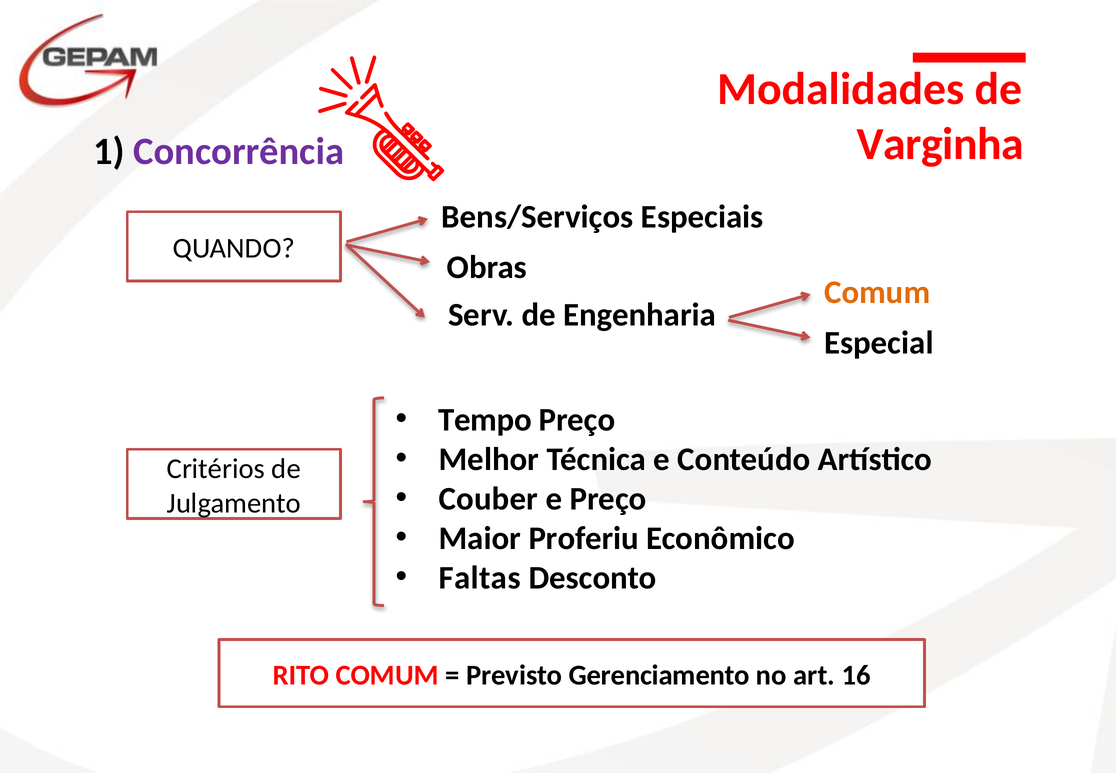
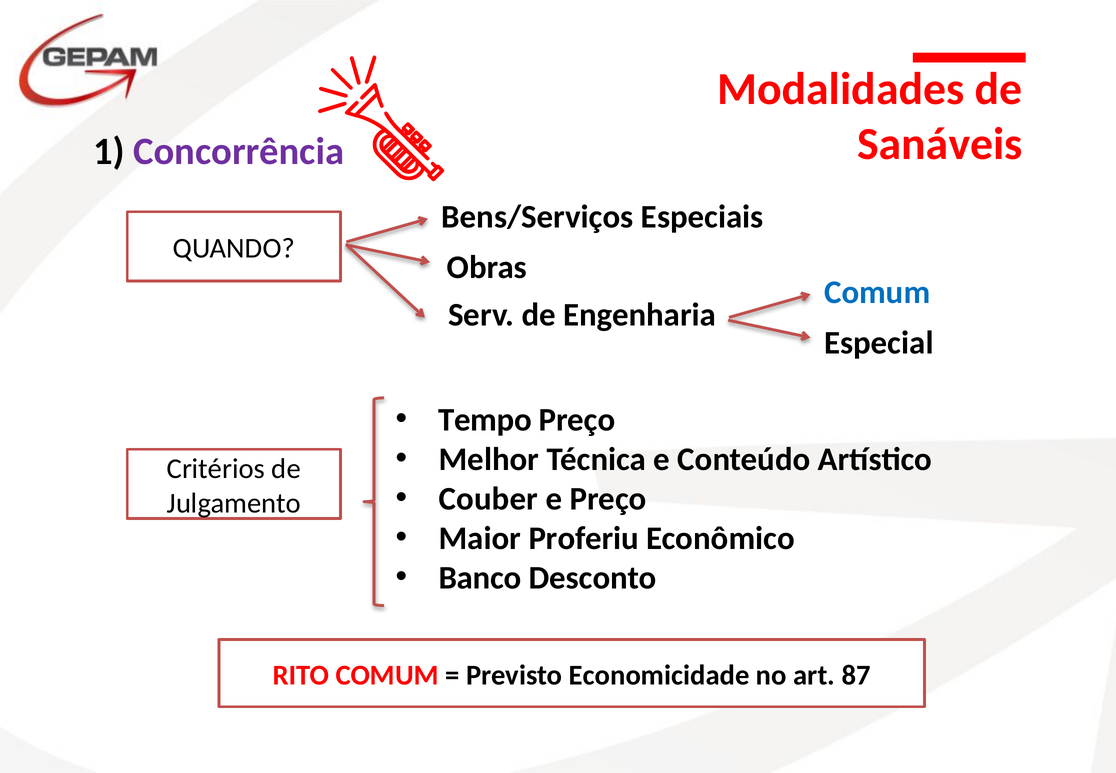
Varginha: Varginha -> Sanáveis (940, 144)
Comum colour: orange -> blue (877, 292)
Faltas: Faltas -> Banco (480, 577)
Gerenciamento: Gerenciamento -> Economicidade (659, 675)
16: 16 -> 87 (856, 675)
